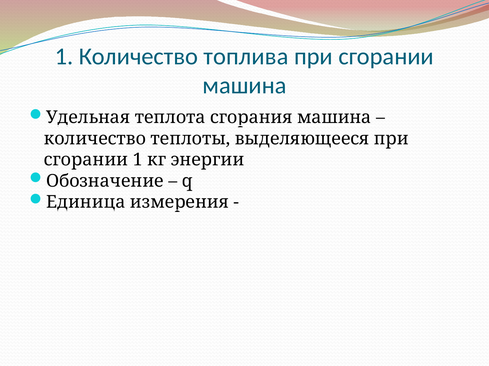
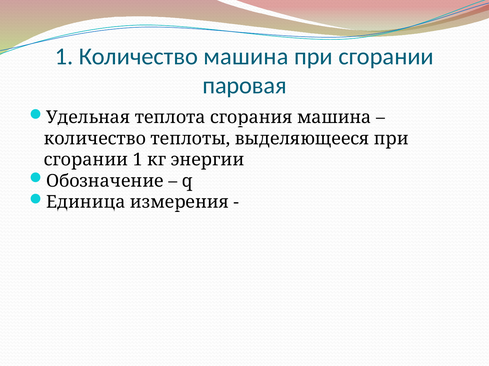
Количество топлива: топлива -> машина (246, 56)
машина: машина -> паровая (245, 86)
